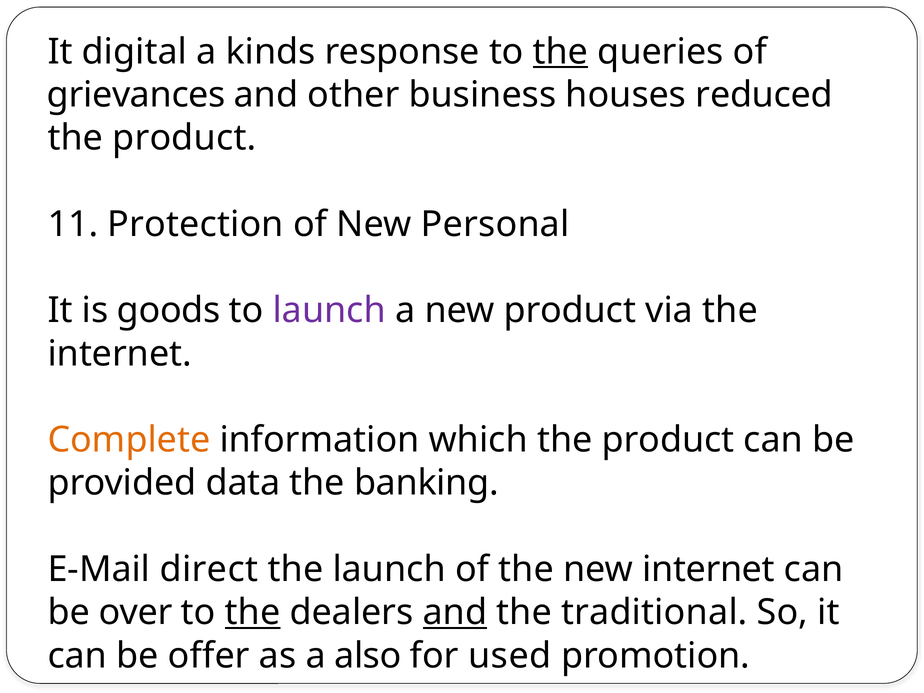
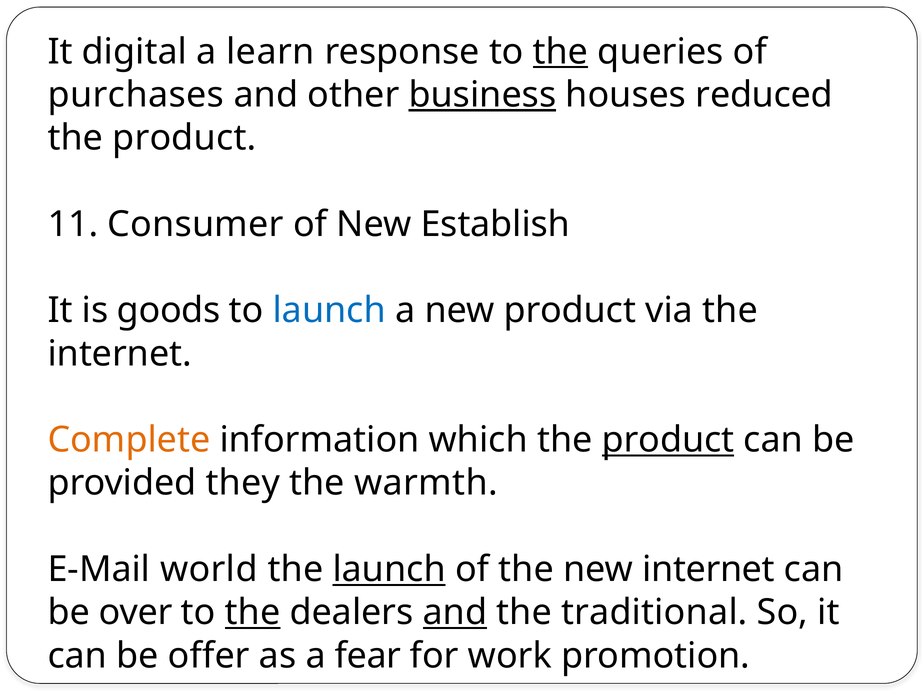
kinds: kinds -> learn (270, 52)
grievances: grievances -> purchases (136, 95)
business underline: none -> present (482, 95)
Protection: Protection -> Consumer (196, 224)
Personal: Personal -> Establish (495, 224)
launch colour: purple -> blue (329, 311)
product underline: none -> present (668, 440)
data: data -> they (243, 483)
banking: banking -> warmth (426, 483)
direct: direct -> world (209, 569)
launch underline: none -> present (389, 569)
also: also -> fear (368, 656)
used: used -> work (510, 656)
